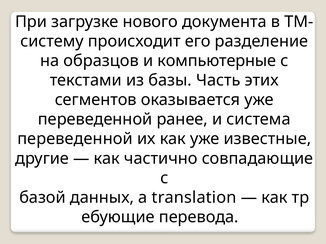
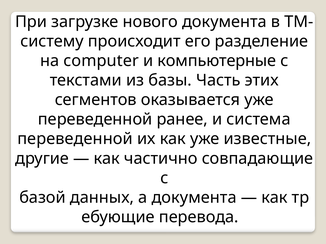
образцов: образцов -> computer (101, 61)
а translation: translation -> документа (194, 198)
